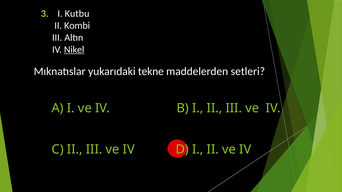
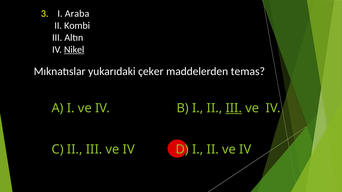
Kutbu: Kutbu -> Araba (77, 14)
tekne: tekne -> çeker (151, 72)
setleri: setleri -> temas (248, 72)
III underline: none -> present (234, 108)
